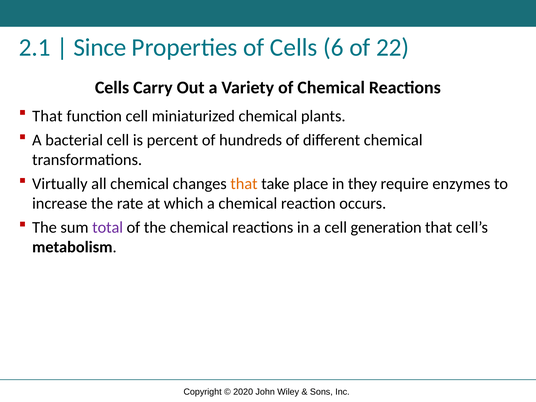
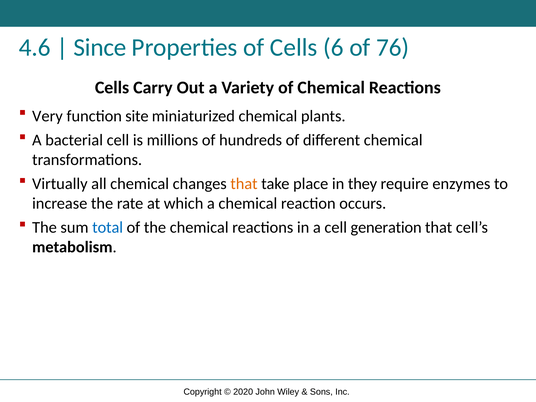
2.1: 2.1 -> 4.6 (35, 47)
22: 22 -> 76 (393, 47)
That: That -> Very (47, 116)
function cell: cell -> site (137, 116)
percent: percent -> millions (172, 140)
total colour: purple -> blue (108, 228)
